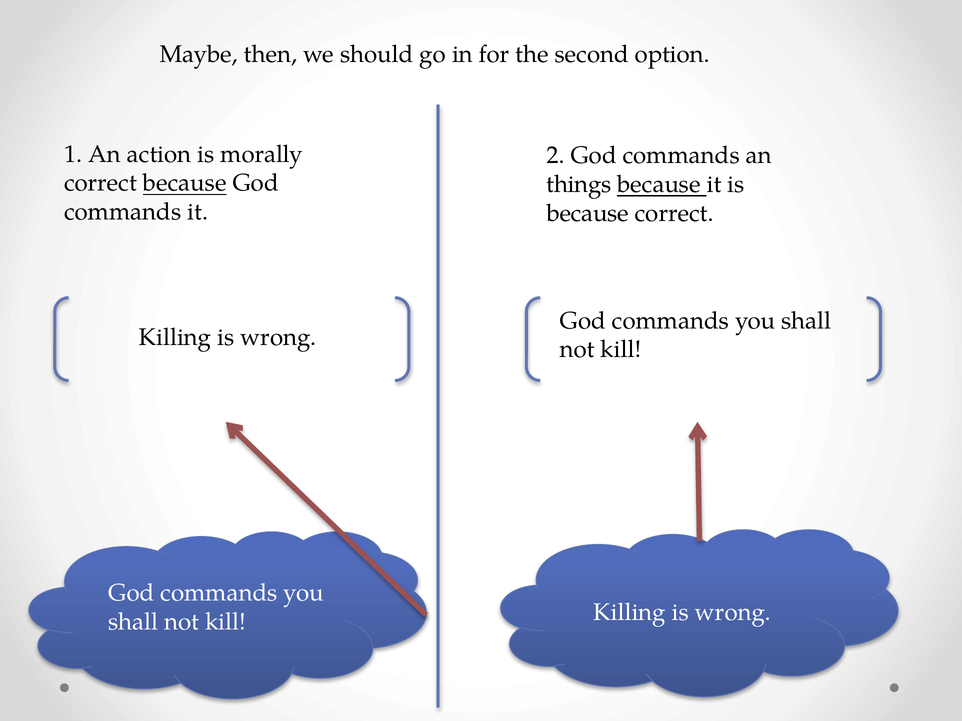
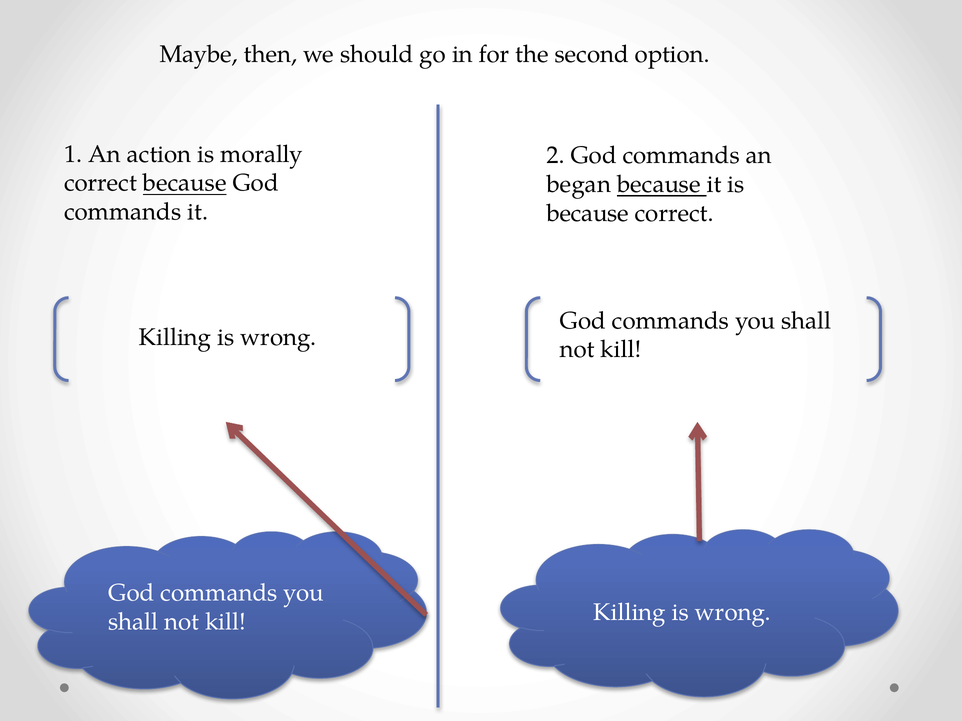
things: things -> began (579, 184)
